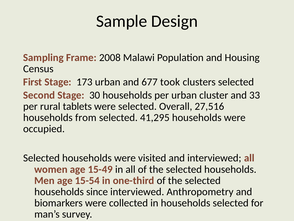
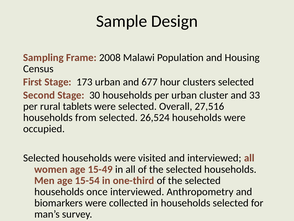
took: took -> hour (170, 82)
41,295: 41,295 -> 26,524 (155, 117)
since: since -> once (97, 191)
